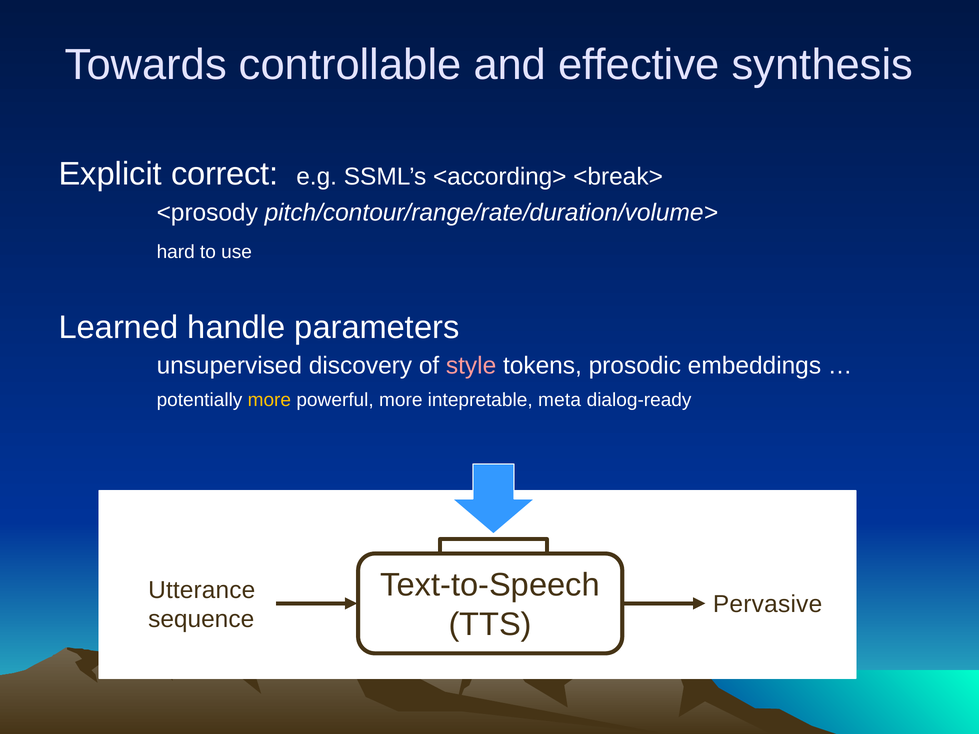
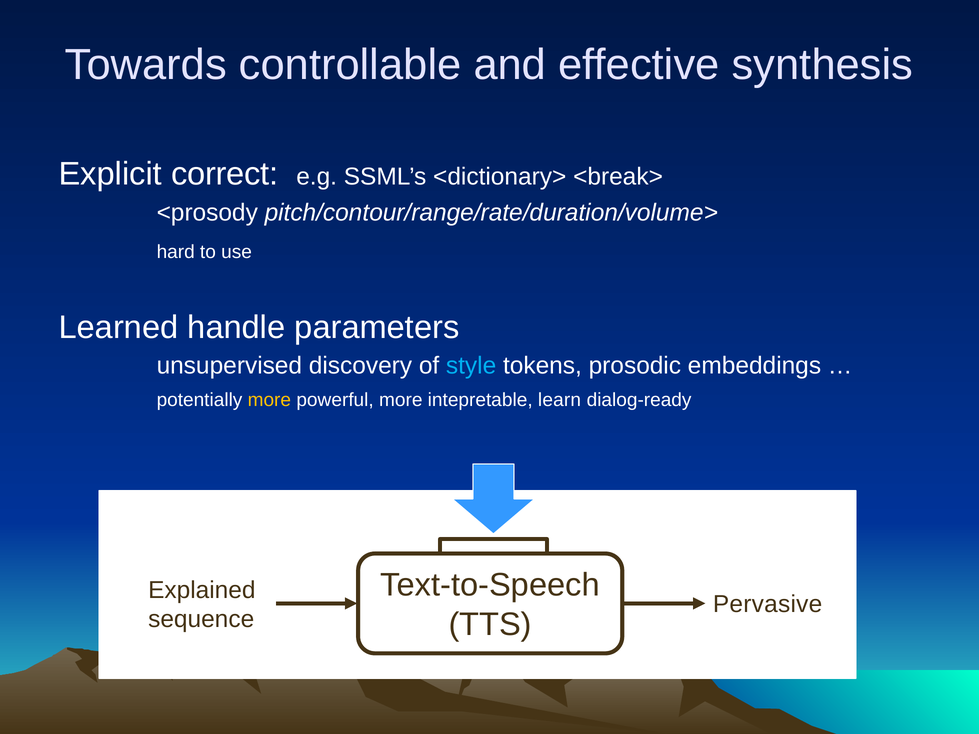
<according>: <according> -> <dictionary> (500, 177)
style colour: pink -> light blue (471, 366)
meta: meta -> learn (560, 400)
Utterance: Utterance -> Explained (202, 590)
